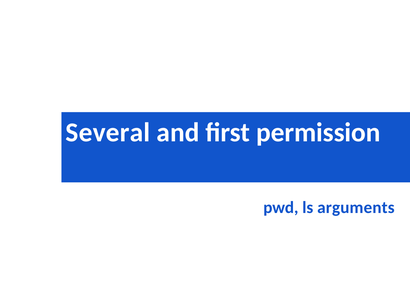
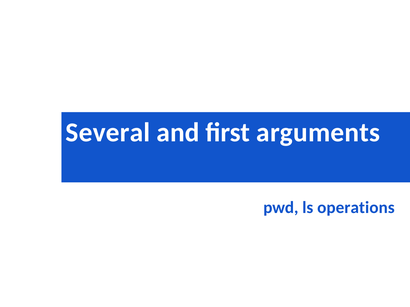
permission: permission -> arguments (318, 133)
arguments: arguments -> operations (356, 208)
